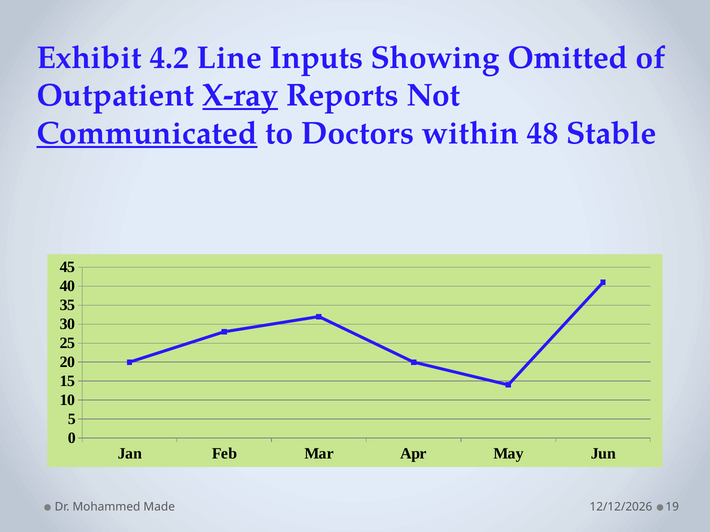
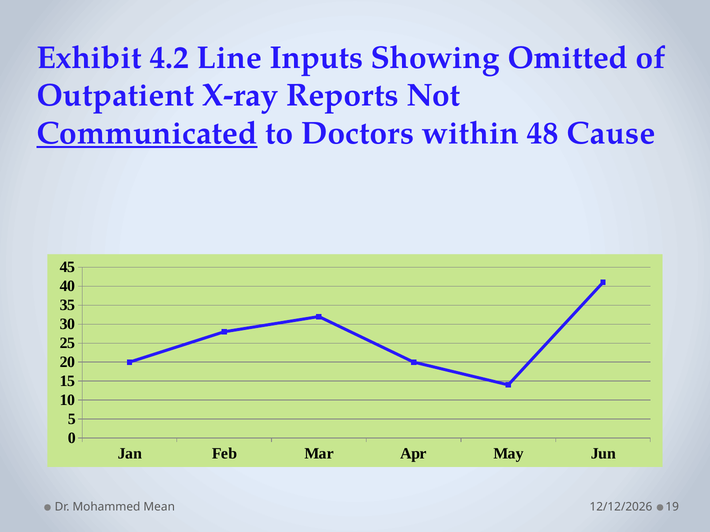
X-ray underline: present -> none (240, 96)
Stable: Stable -> Cause (611, 134)
Made: Made -> Mean (159, 508)
